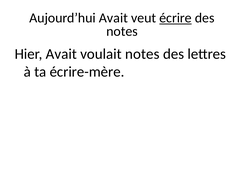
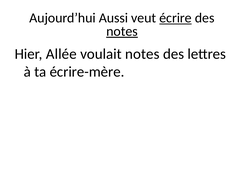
Aujourd’hui Avait: Avait -> Aussi (113, 18)
notes underline: none -> present (122, 31)
Hier Avait: Avait -> Allée (61, 54)
